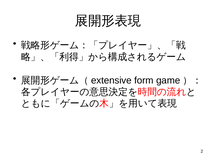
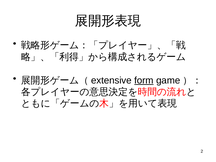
form underline: none -> present (144, 80)
